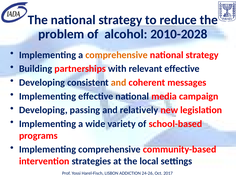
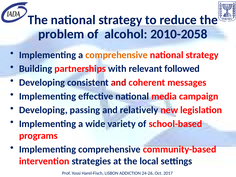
2010-2028: 2010-2028 -> 2010-2058 (179, 34)
relevant effective: effective -> followed (182, 69)
and colour: orange -> red (119, 82)
